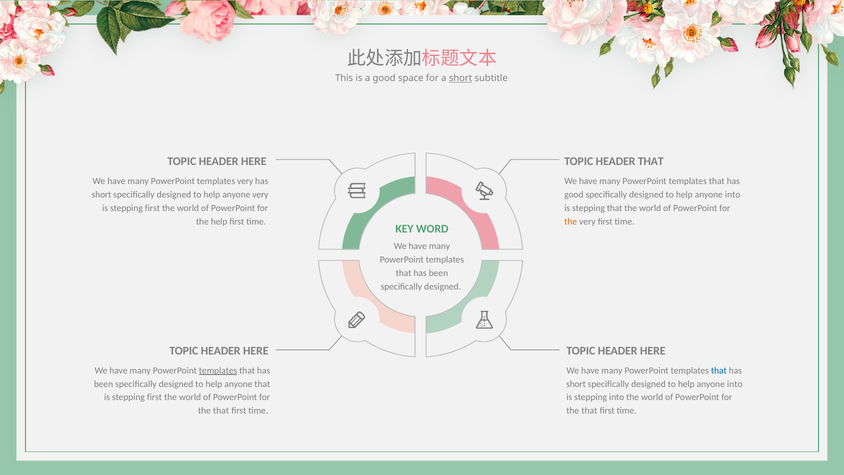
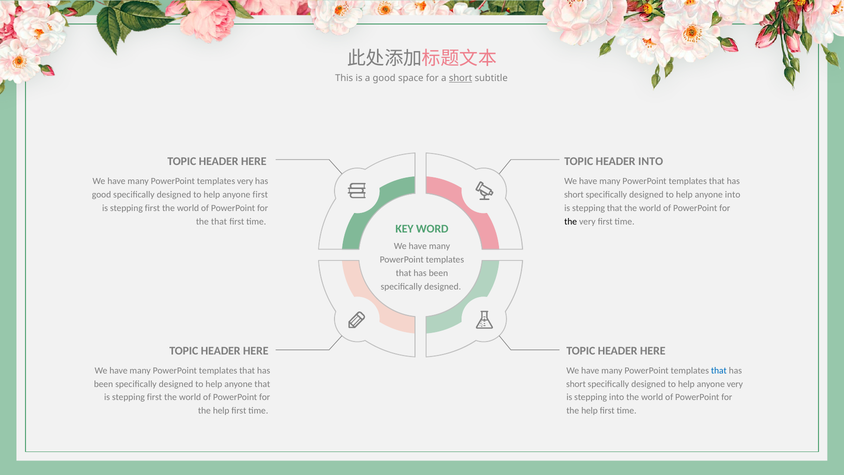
HEADER THAT: THAT -> INTO (651, 161)
short: short -> good (101, 195)
anyone very: very -> first (260, 195)
good: good -> short (574, 195)
the help: help -> that (219, 221)
the colour: orange -> black (571, 221)
templates underline: present -> none (218, 370)
into: into -> very (735, 384)
that: that -> help (221, 411)
that: that -> help (589, 411)
